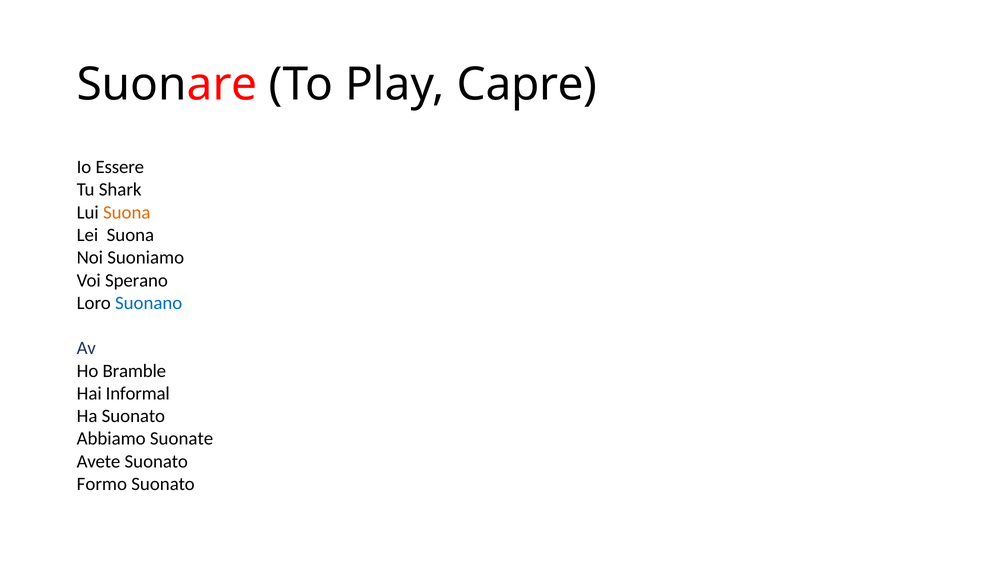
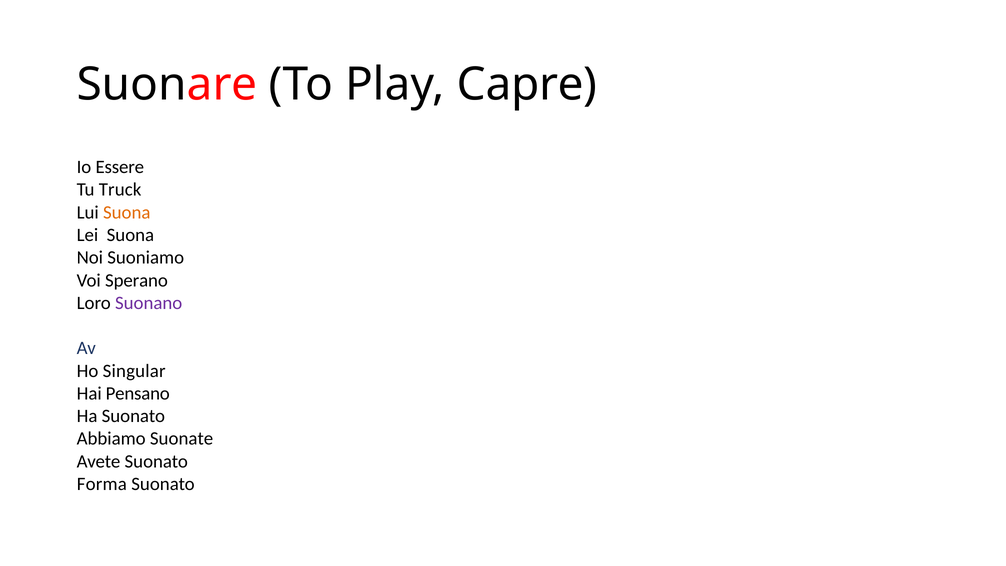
Shark: Shark -> Truck (120, 190)
Suonano colour: blue -> purple (149, 303)
Bramble: Bramble -> Singular (134, 371)
Informal: Informal -> Pensano (138, 393)
Formo: Formo -> Forma (102, 484)
